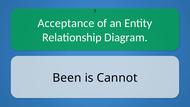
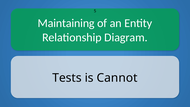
Acceptance: Acceptance -> Maintaining (66, 23)
Been: Been -> Tests (67, 78)
